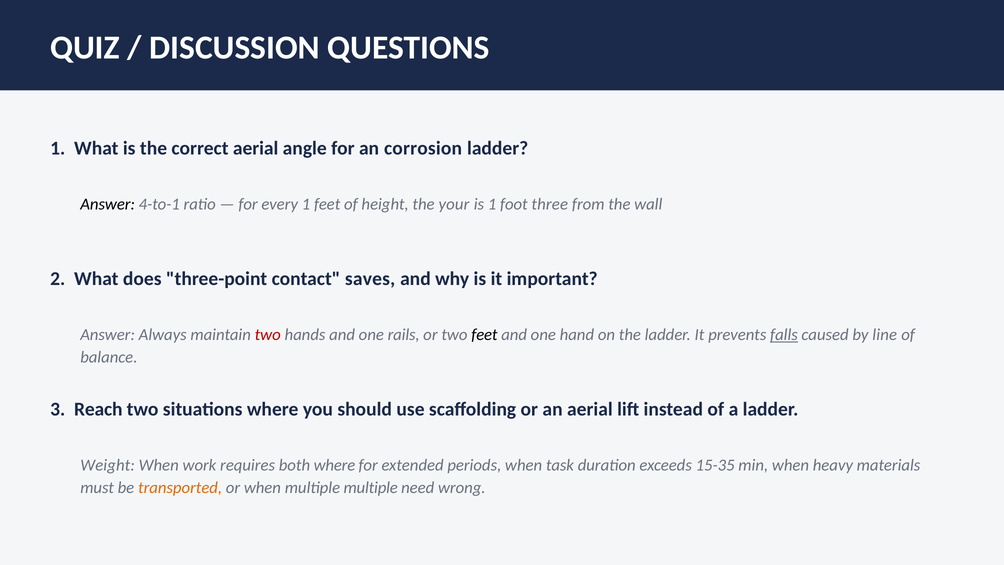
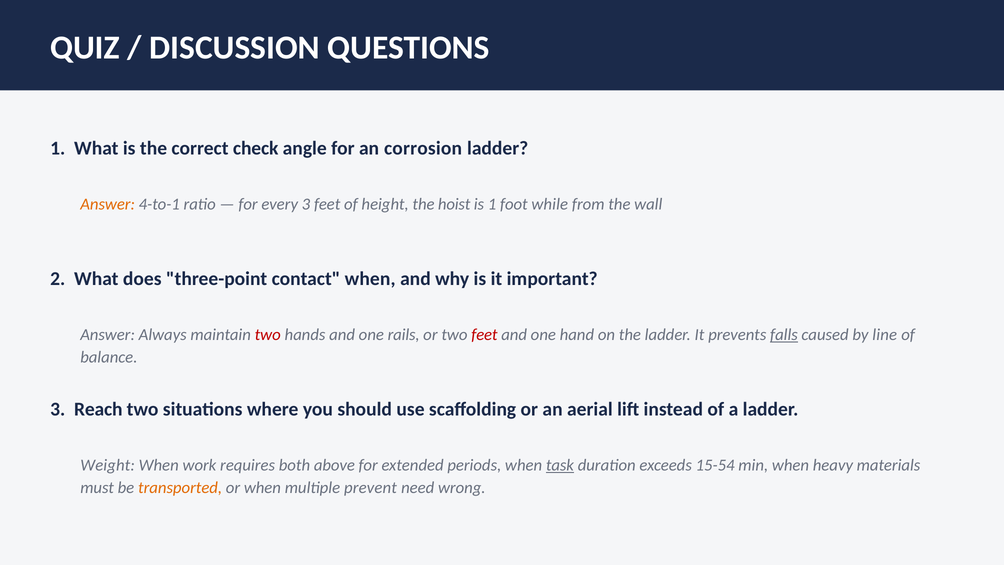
correct aerial: aerial -> check (256, 148)
Answer colour: black -> orange (108, 204)
every 1: 1 -> 3 (306, 204)
your: your -> hoist (454, 204)
three: three -> while (550, 204)
contact saves: saves -> when (370, 279)
feet colour: black -> red (484, 335)
both where: where -> above (334, 465)
task underline: none -> present (560, 465)
15-35: 15-35 -> 15-54 (715, 465)
multiple multiple: multiple -> prevent (371, 488)
